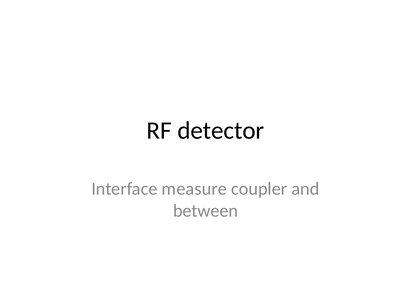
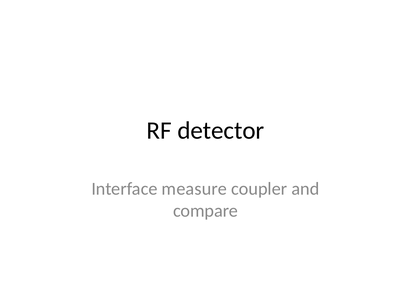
between: between -> compare (206, 211)
